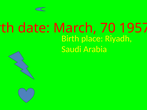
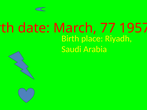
70: 70 -> 77 (108, 28)
